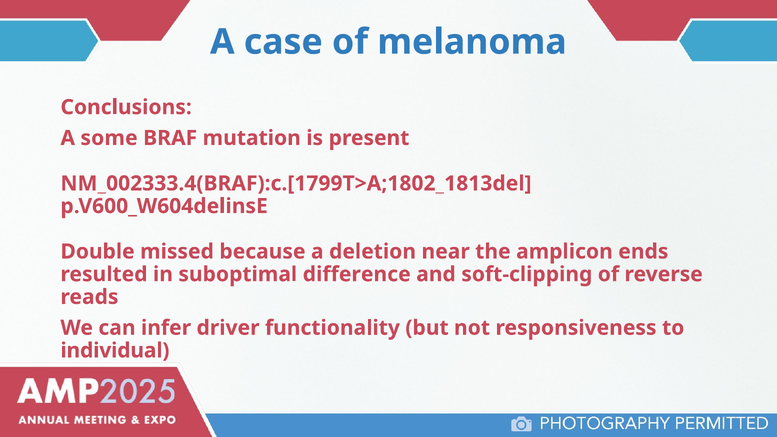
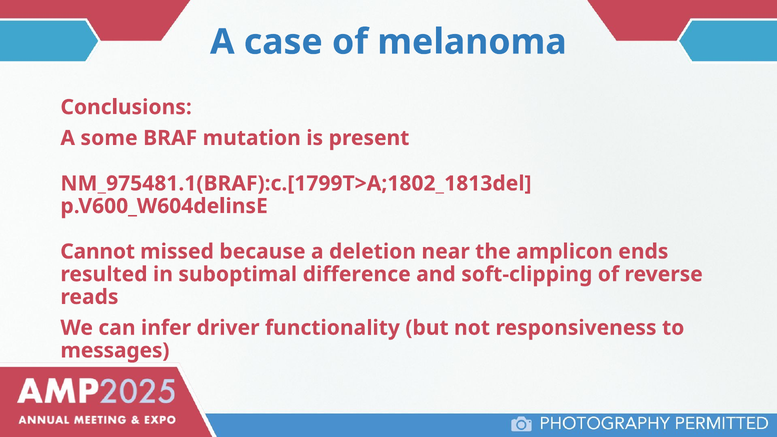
NM_002333.4(BRAF):c.[1799T>A;1802_1813del: NM_002333.4(BRAF):c.[1799T>A;1802_1813del -> NM_975481.1(BRAF):c.[1799T>A;1802_1813del (296, 183)
Double: Double -> Cannot (98, 252)
individual: individual -> messages (115, 351)
